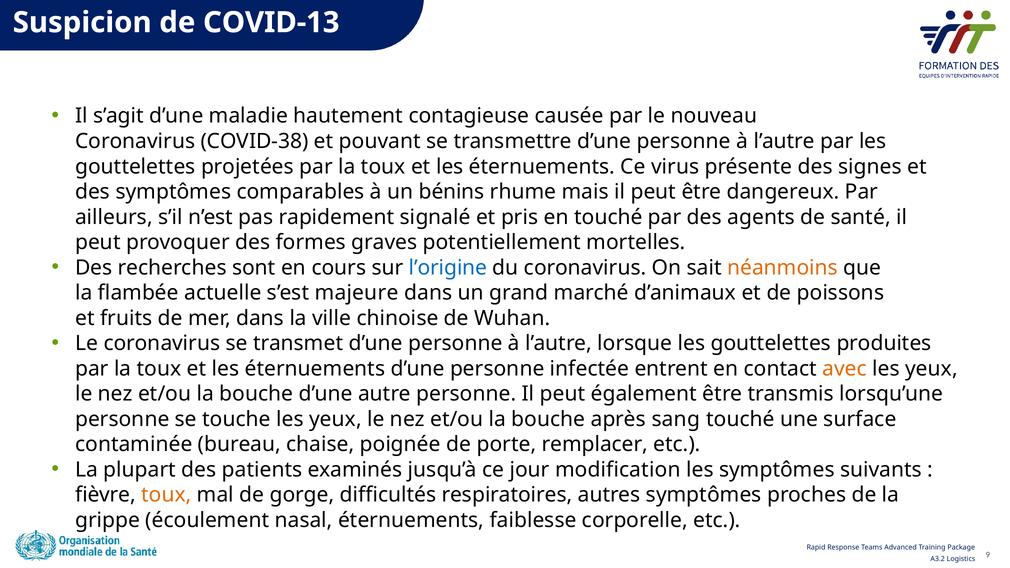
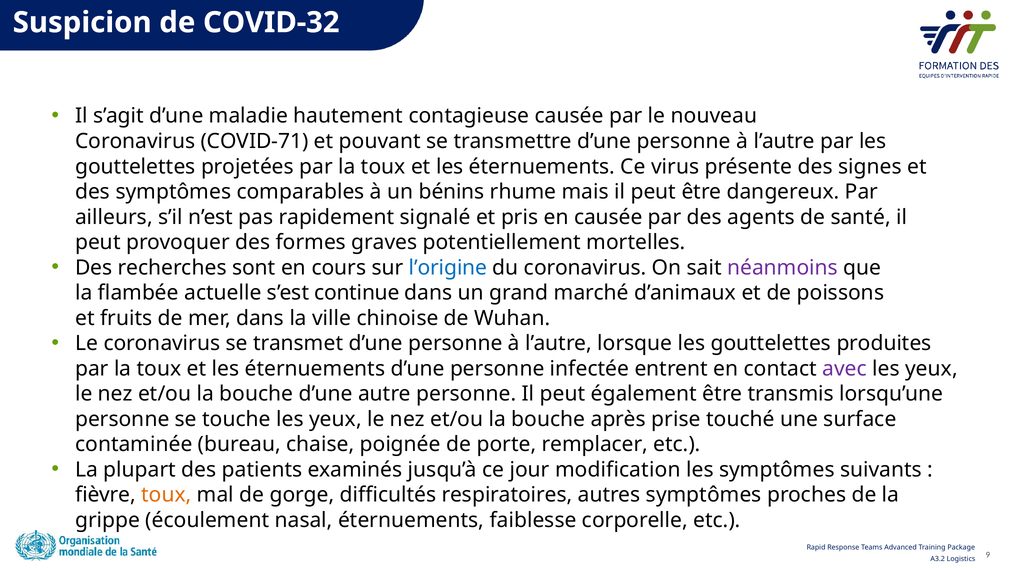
COVID-13: COVID-13 -> COVID-32 (271, 23)
COVID-38: COVID-38 -> COVID-71 (255, 141)
en touché: touché -> causée (608, 217)
néanmoins colour: orange -> purple (783, 268)
majeure: majeure -> continue (357, 293)
avec colour: orange -> purple (845, 369)
sang: sang -> prise (676, 419)
